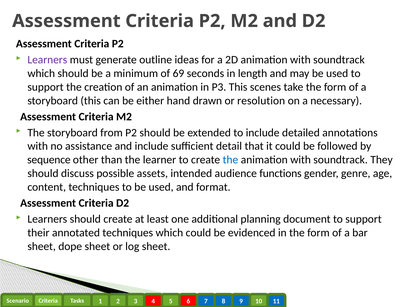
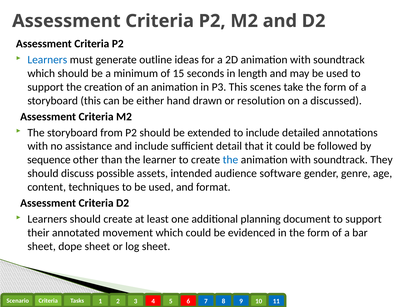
Learners colour: purple -> blue (47, 60)
69: 69 -> 15 (178, 74)
necessary: necessary -> discussed (336, 101)
functions: functions -> software (280, 174)
annotated techniques: techniques -> movement (128, 233)
